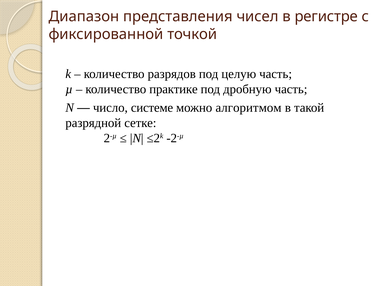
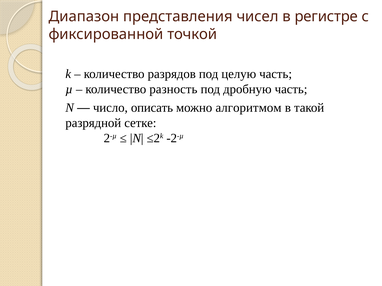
практике: практике -> разность (173, 89)
системе: системе -> описать (152, 108)
